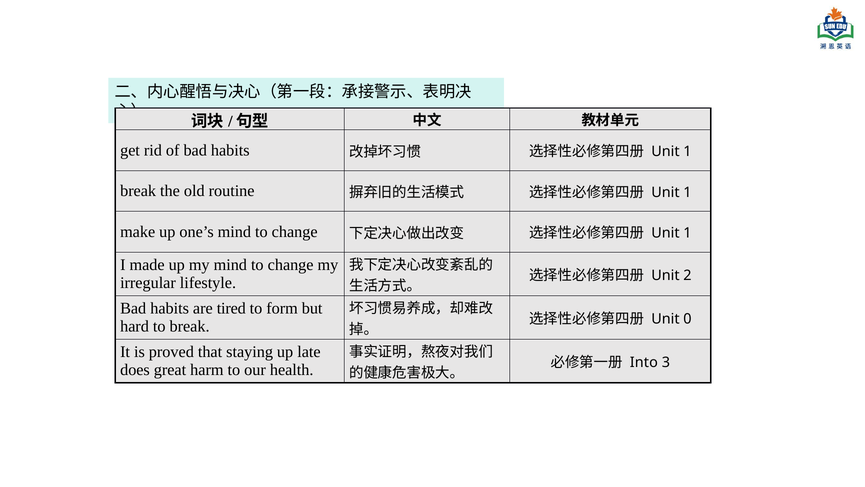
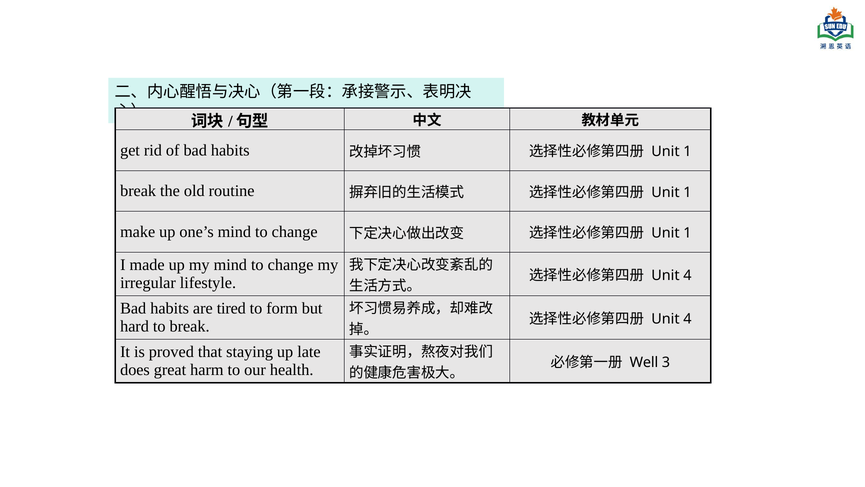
2: 2 -> 4 (687, 275)
0: 0 -> 4 (687, 319)
Into: Into -> Well (644, 362)
